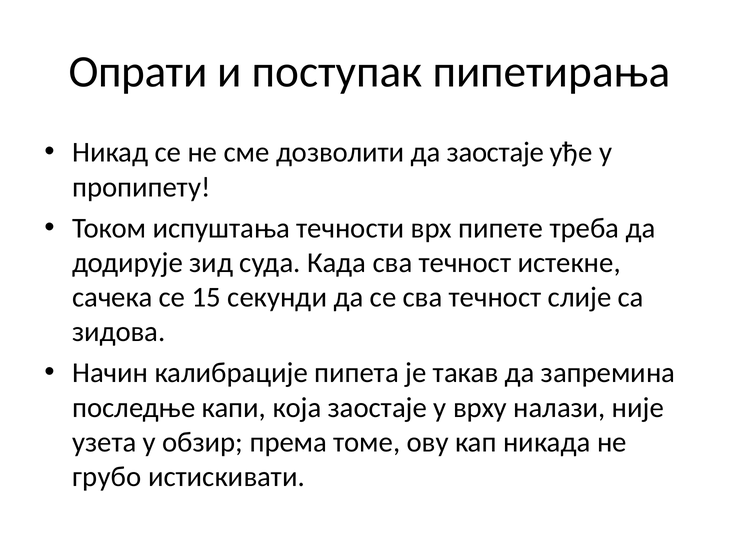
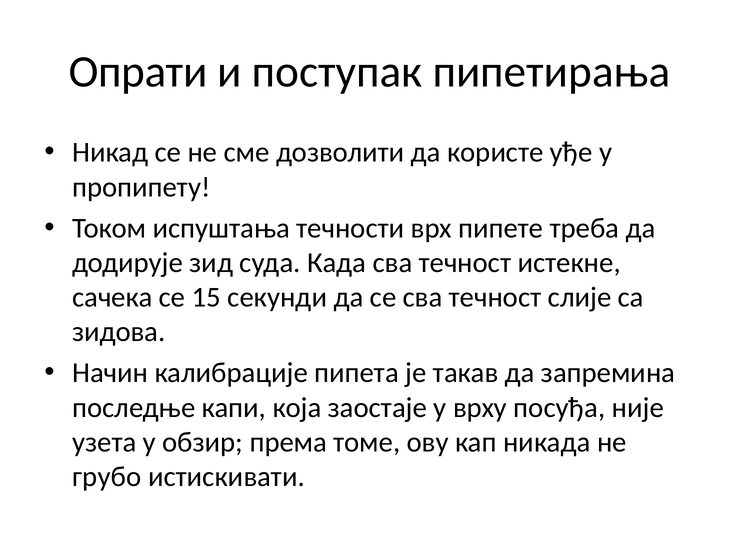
да заостаје: заостаје -> користе (495, 152)
налази: налази -> посуђа (559, 408)
